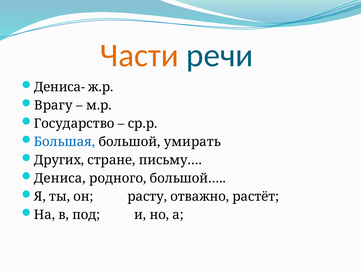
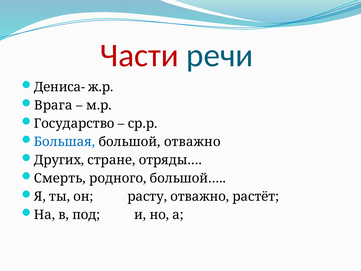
Части colour: orange -> red (139, 55)
Врагу: Врагу -> Врага (53, 105)
большой умирать: умирать -> отважно (192, 142)
письму…: письму… -> отряды… (170, 160)
Дениса: Дениса -> Смерть (60, 178)
